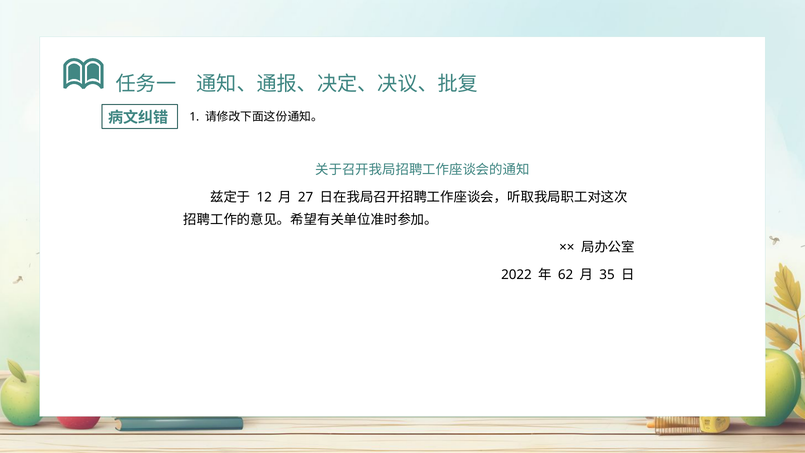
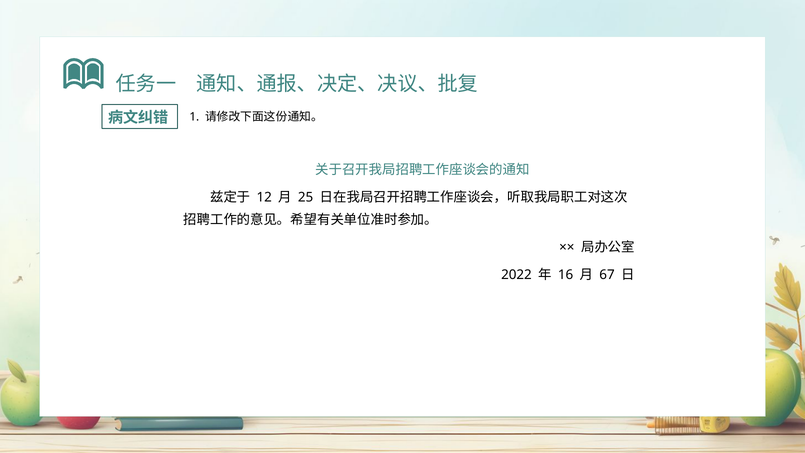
27: 27 -> 25 (306, 197)
62: 62 -> 16 (566, 275)
35: 35 -> 67 (607, 275)
